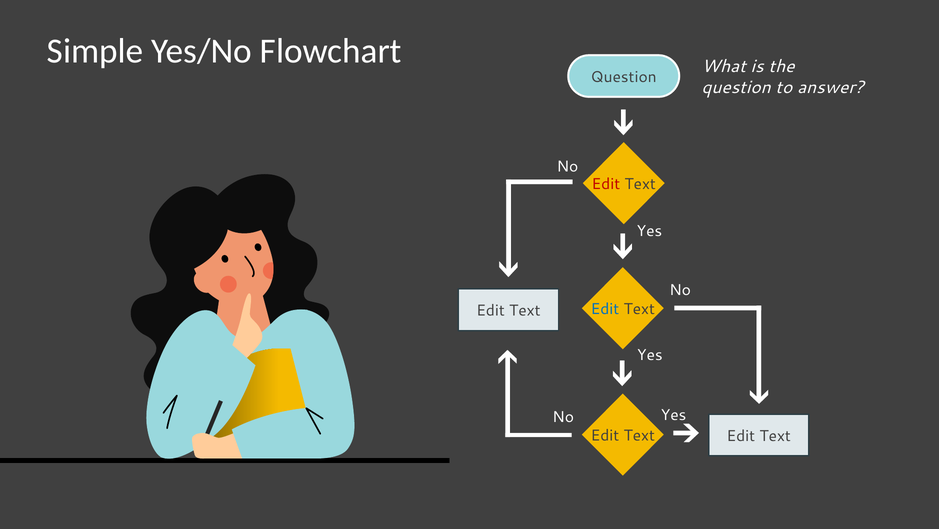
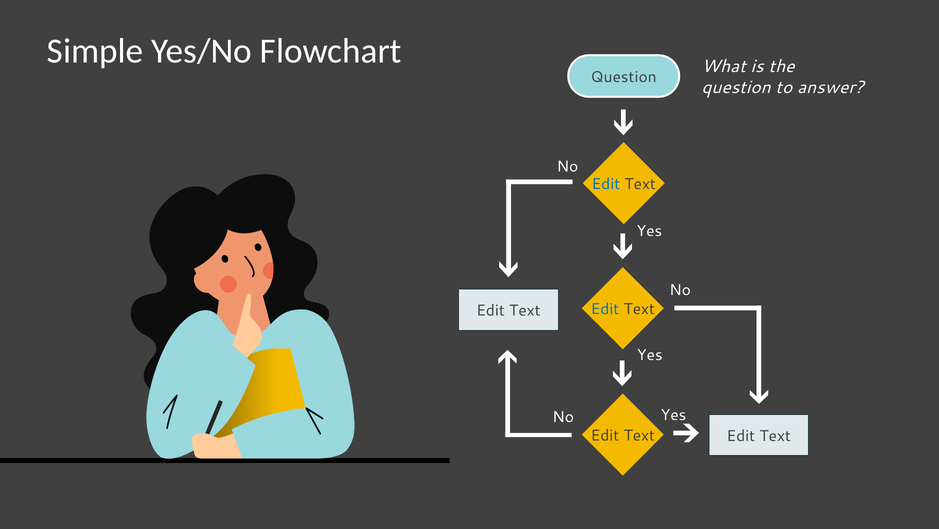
Edit colour: red -> blue (606, 184)
